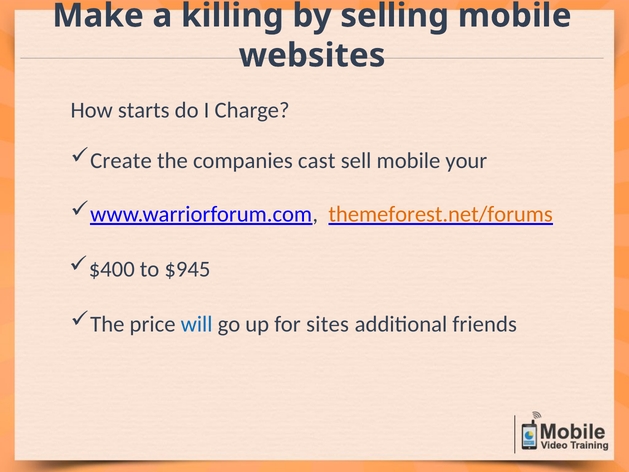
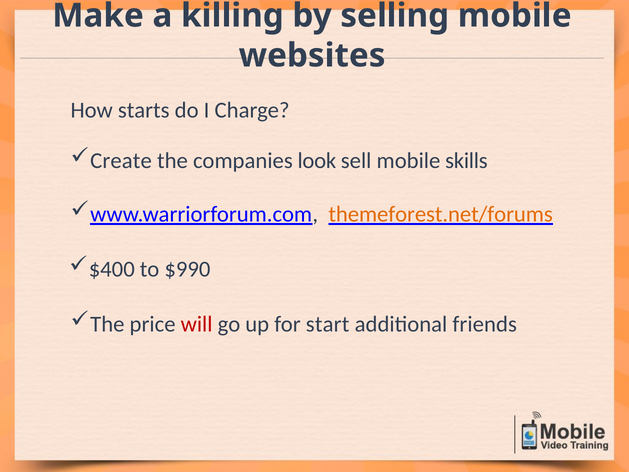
cast: cast -> look (317, 161)
your: your -> skills (466, 161)
$945: $945 -> $990 (187, 269)
will colour: blue -> red (197, 324)
sites: sites -> start (328, 324)
